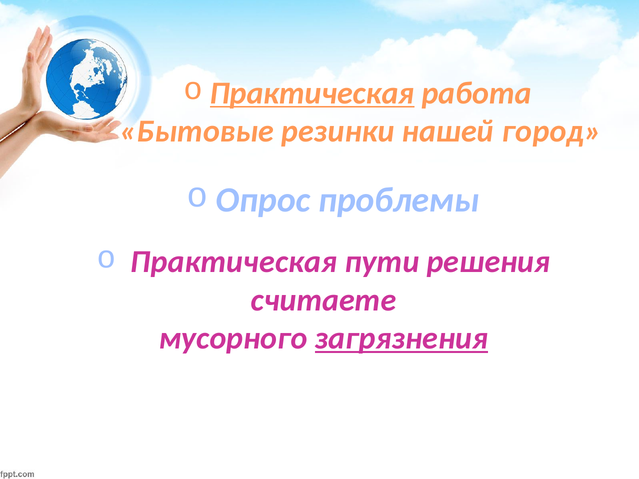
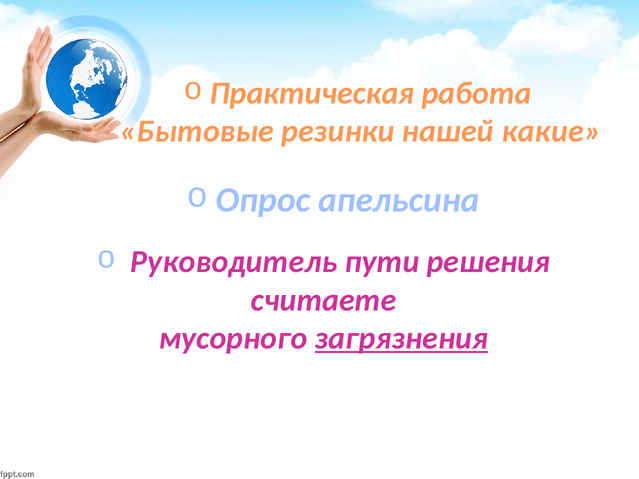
Практическая underline: present -> none (312, 93)
город: город -> какие (552, 131)
проблемы: проблемы -> апельсина (399, 200)
Практическая: Практическая -> Руководитель (234, 262)
